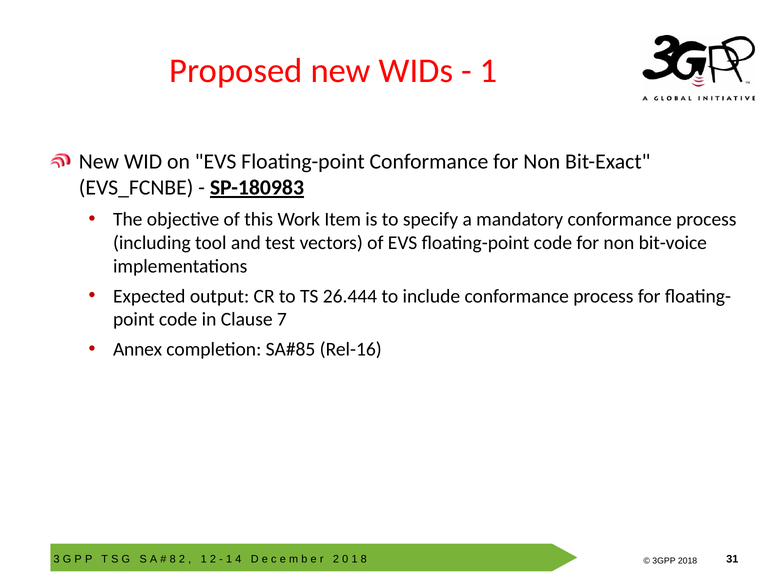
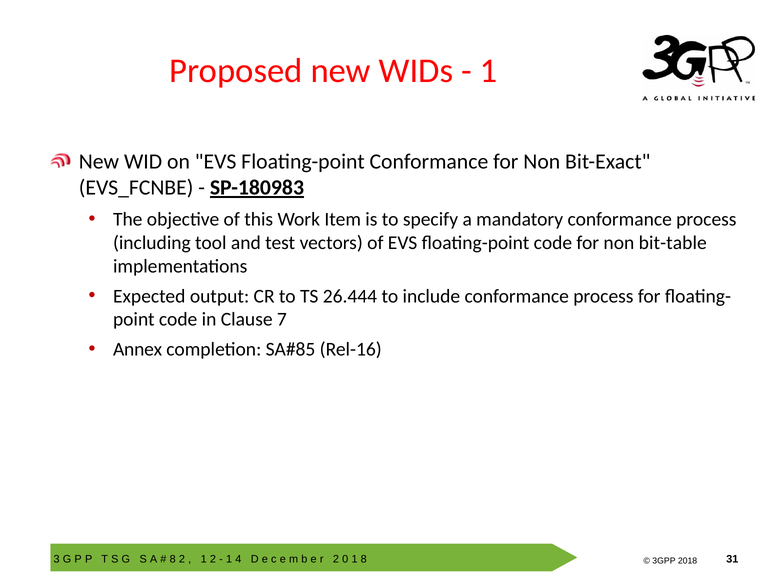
bit-voice: bit-voice -> bit-table (673, 243)
